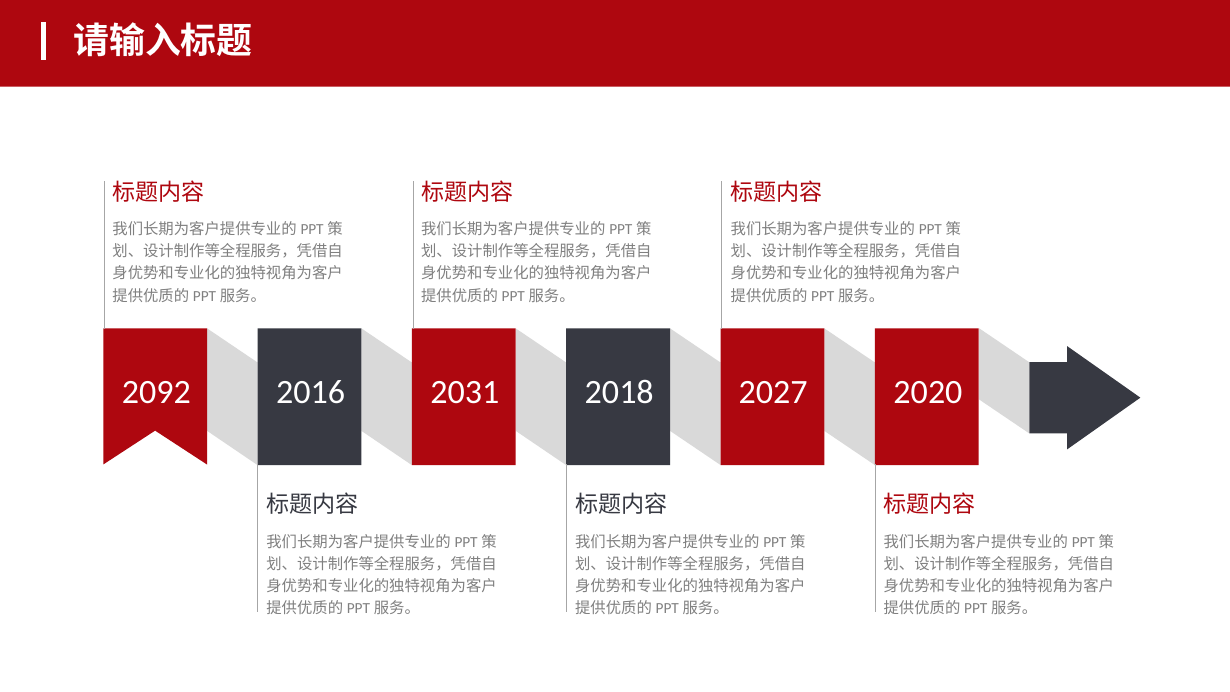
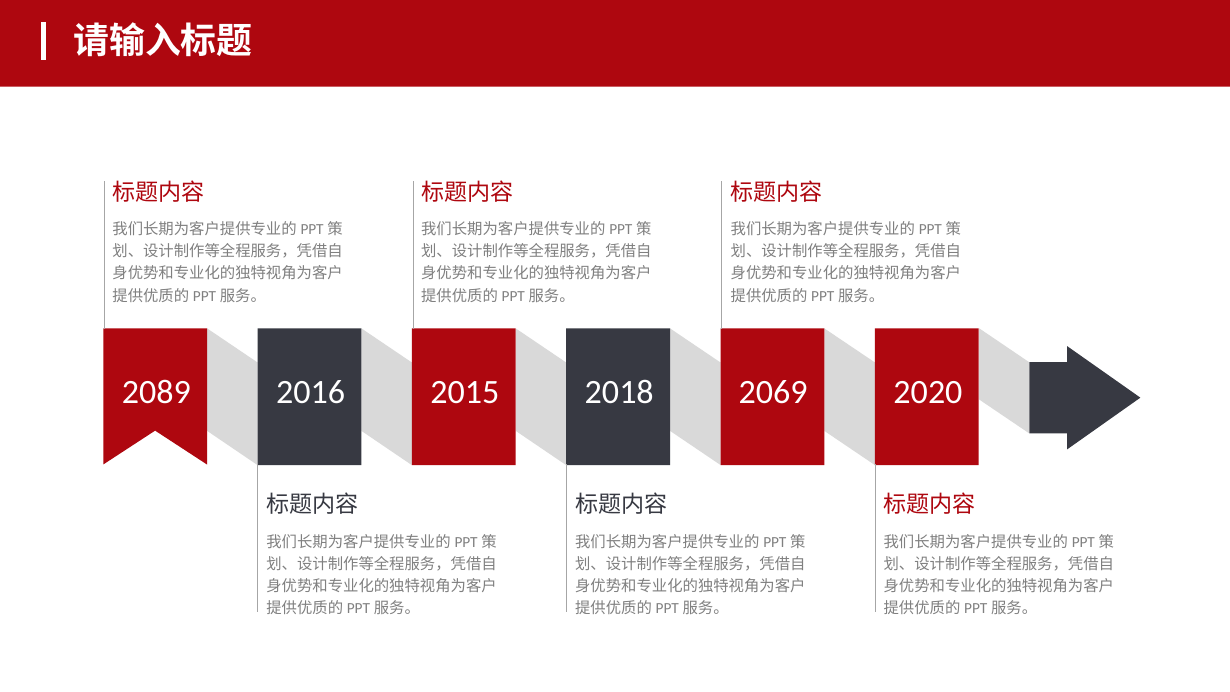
2092: 2092 -> 2089 (156, 393)
2031: 2031 -> 2015 (465, 393)
2027: 2027 -> 2069 (773, 393)
